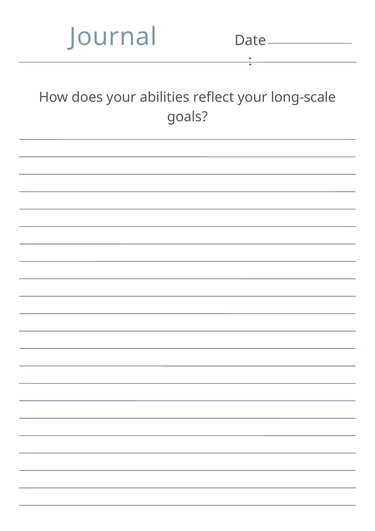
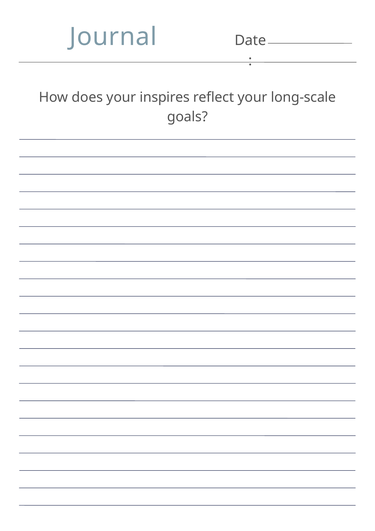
abilities: abilities -> inspires (165, 97)
